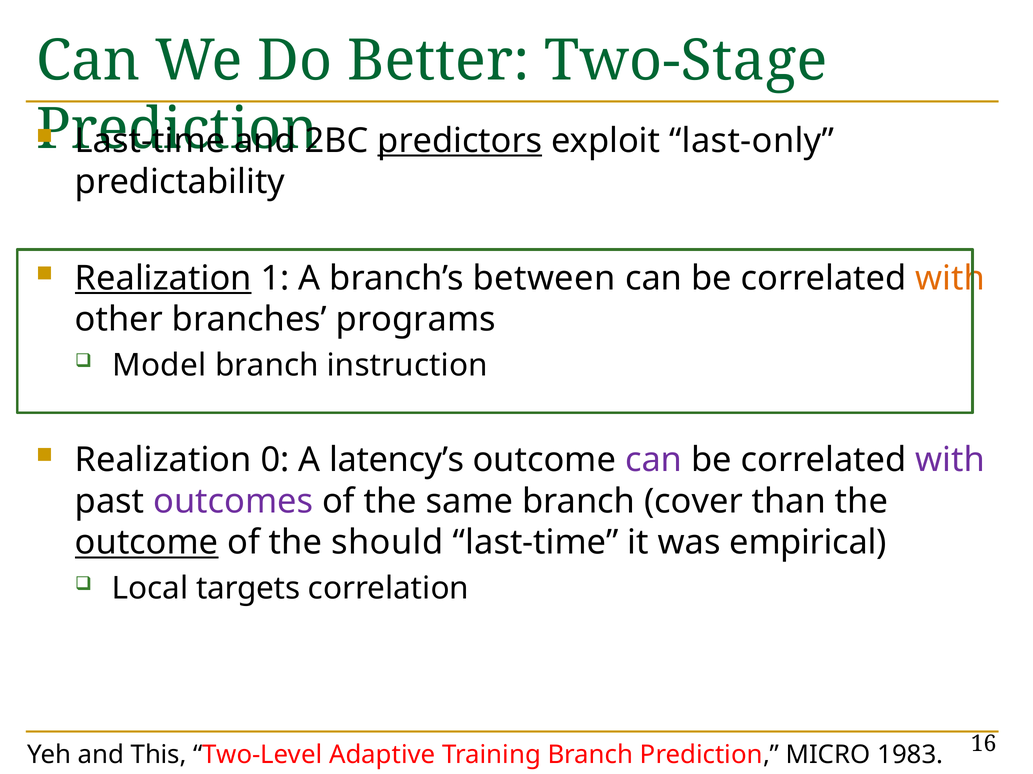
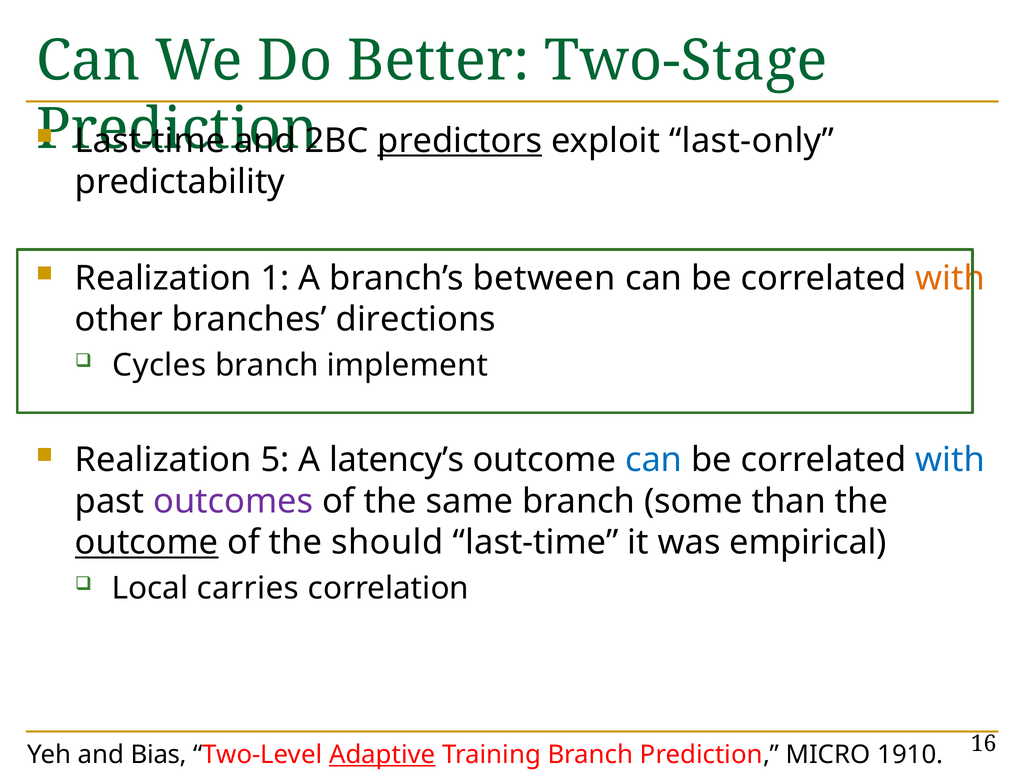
Realization underline: present -> none (163, 279)
programs: programs -> directions (416, 320)
Model: Model -> Cycles (159, 366)
instruction: instruction -> implement (407, 366)
0: 0 -> 5 (275, 460)
can colour: purple -> blue (654, 460)
with colour: purple -> blue (950, 460)
cover: cover -> some (693, 502)
targets: targets -> carries (248, 589)
This: This -> Bias (159, 755)
Adaptive underline: none -> present (382, 755)
1983: 1983 -> 1910 (910, 755)
